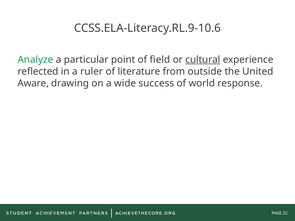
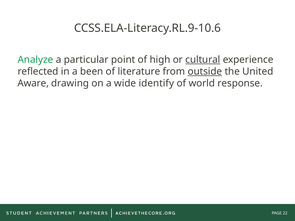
field: field -> high (160, 60)
ruler: ruler -> been (92, 71)
outside underline: none -> present (205, 71)
success: success -> identify (156, 83)
